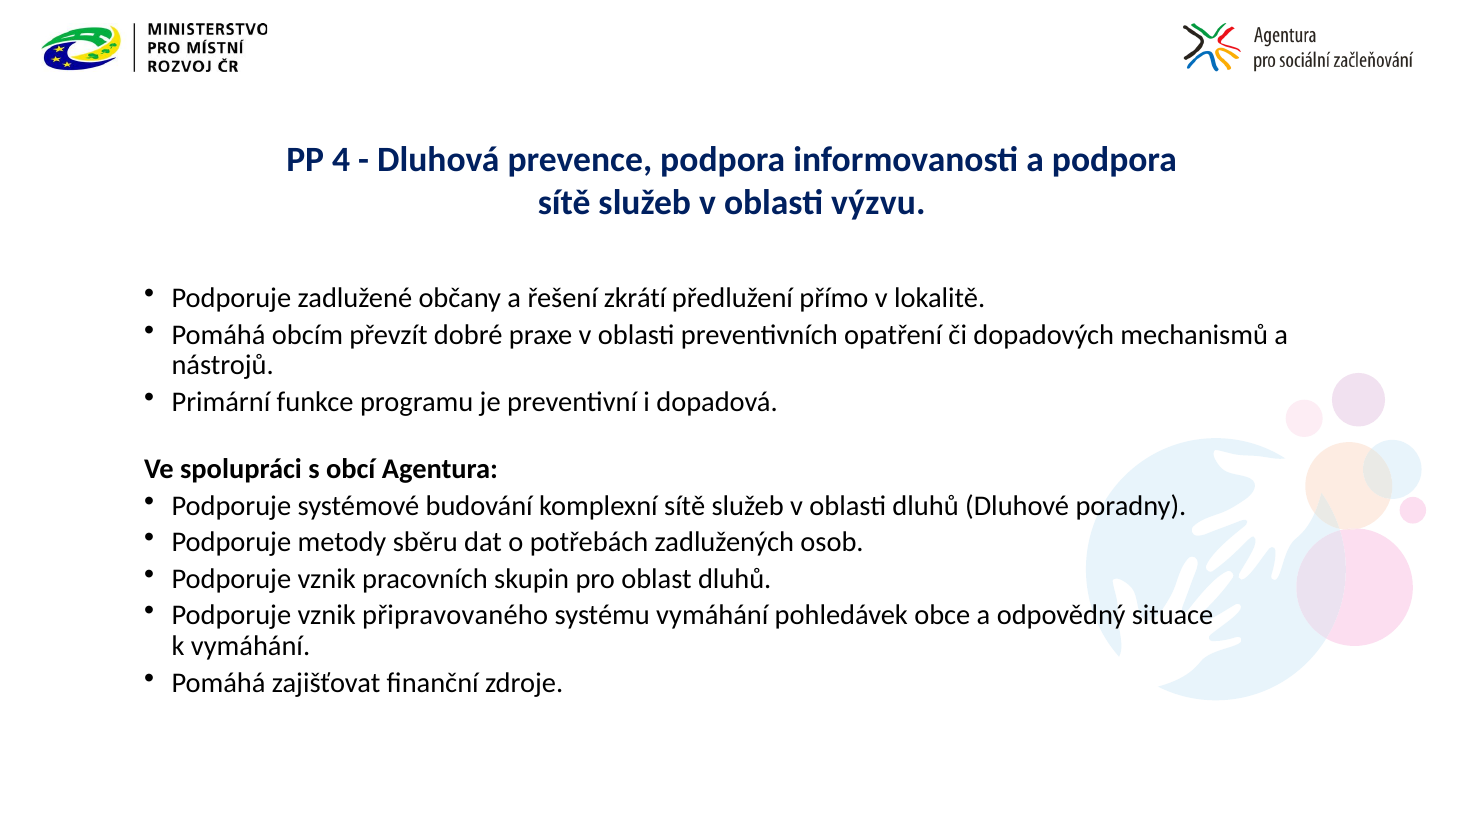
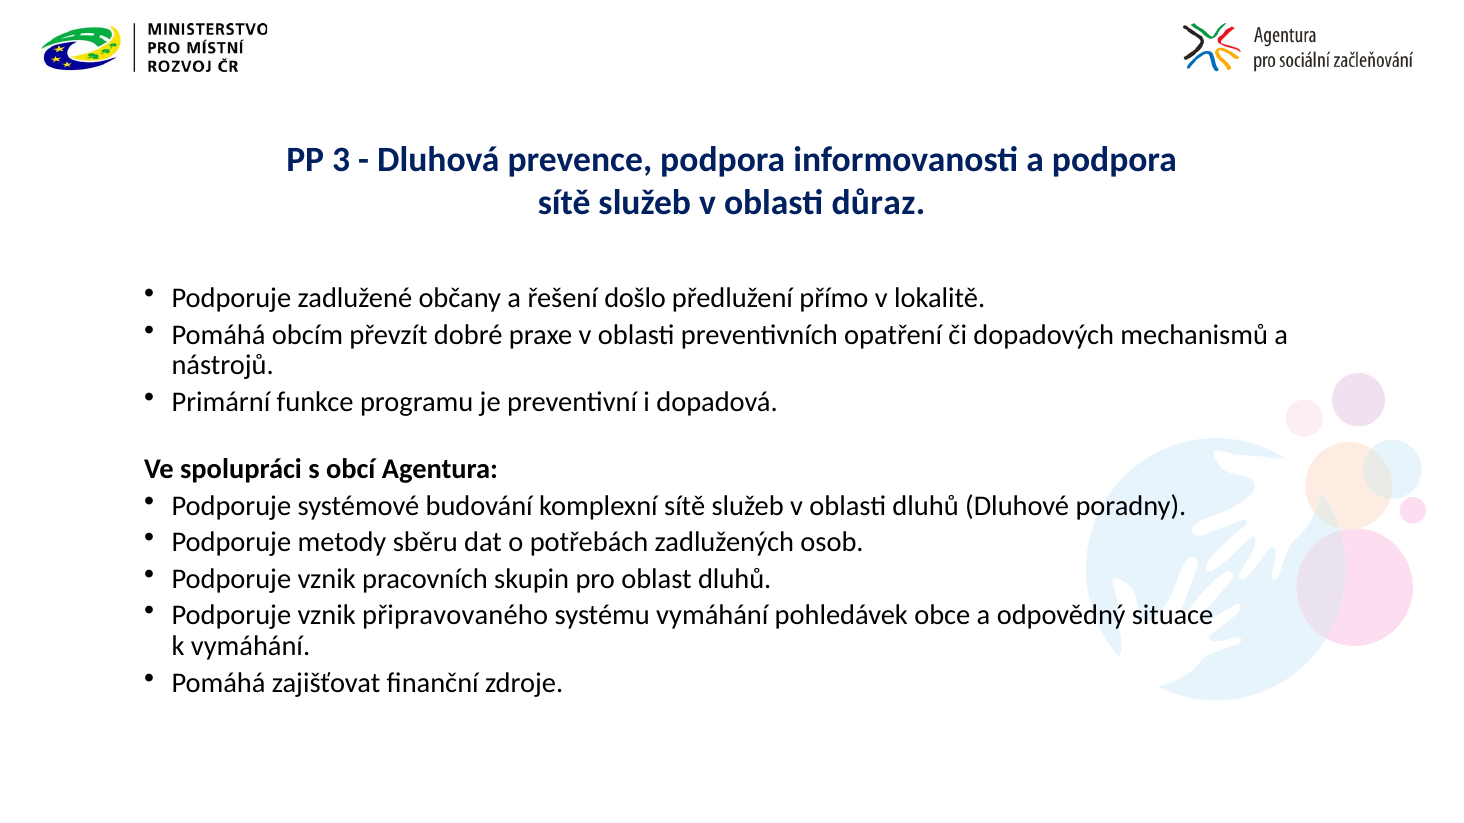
4: 4 -> 3 (341, 160)
výzvu: výzvu -> důraz (878, 203)
zkrátí: zkrátí -> došlo (635, 298)
